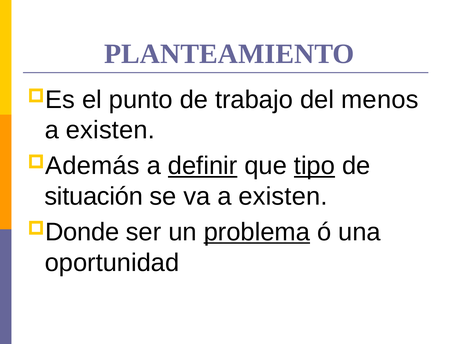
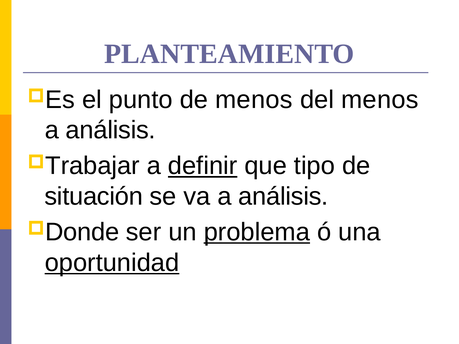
de trabajo: trabajo -> menos (254, 100)
existen: existen -> análisis (111, 130)
Además: Además -> Trabajar (92, 166)
tipo underline: present -> none (314, 166)
va a existen: existen -> análisis (283, 197)
oportunidad underline: none -> present (112, 263)
